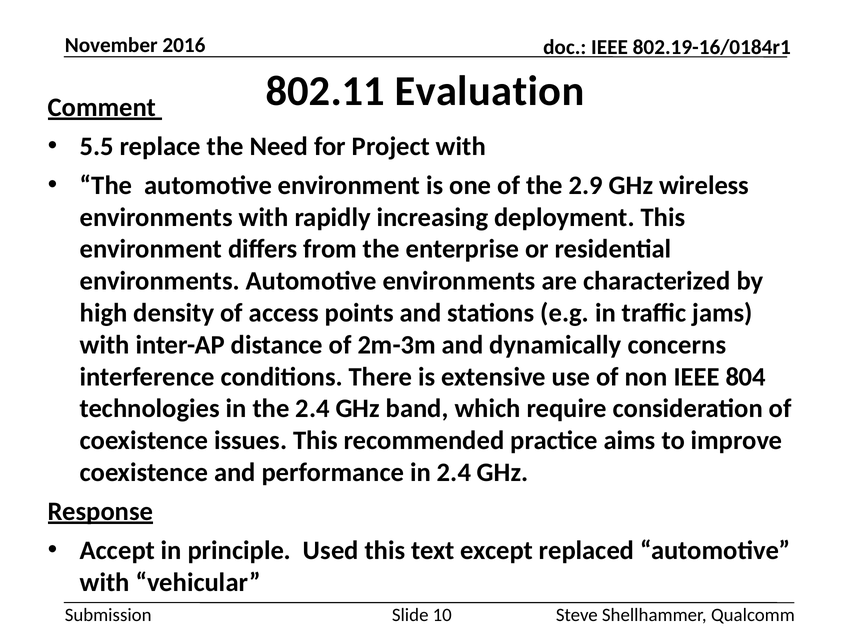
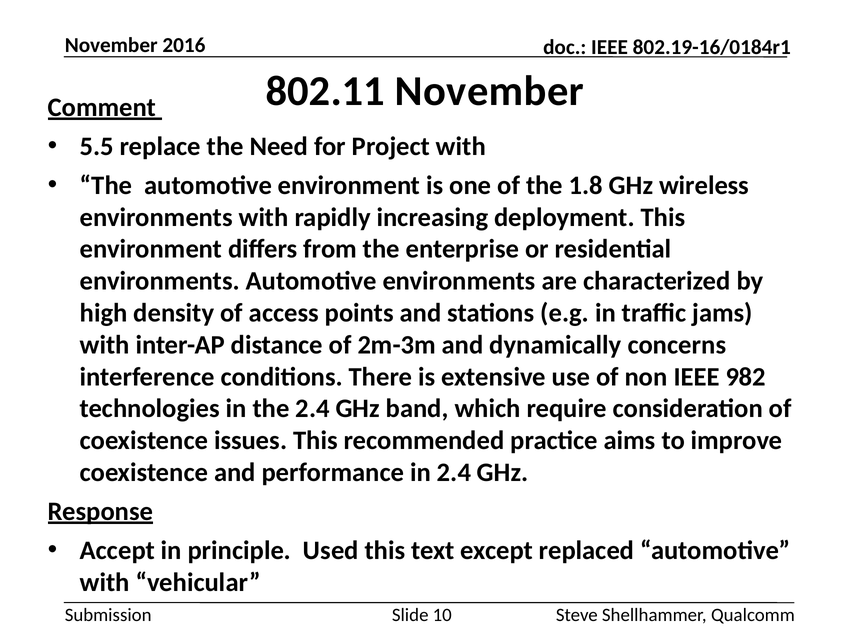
802.11 Evaluation: Evaluation -> November (489, 91)
2.9: 2.9 -> 1.8 (586, 185)
804: 804 -> 982 (746, 377)
